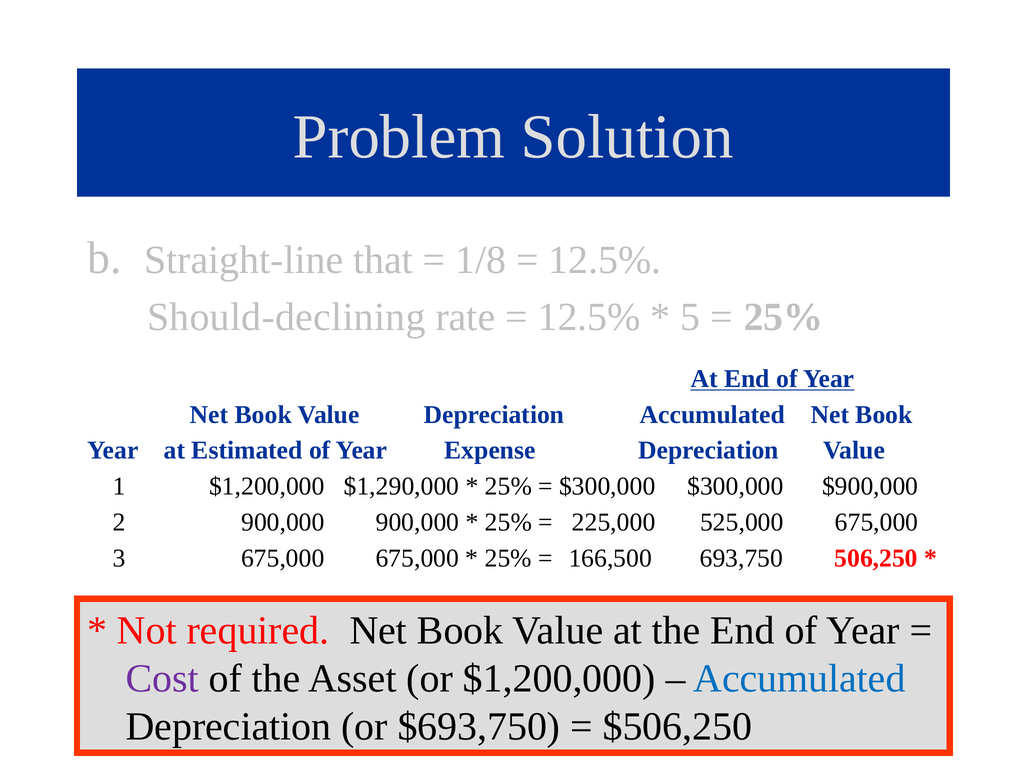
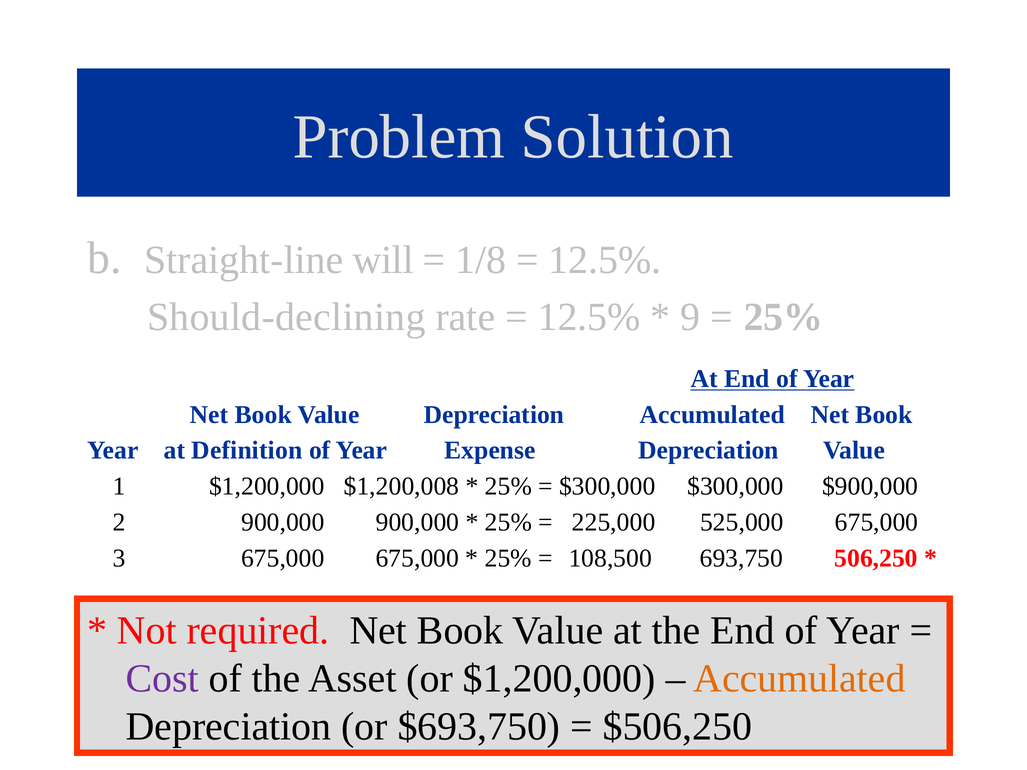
that: that -> will (383, 260)
5: 5 -> 9 (690, 317)
Estimated: Estimated -> Definition (247, 451)
$1,290,000: $1,290,000 -> $1,200,008 (402, 487)
166,500: 166,500 -> 108,500 (610, 558)
Accumulated colour: blue -> orange (799, 679)
